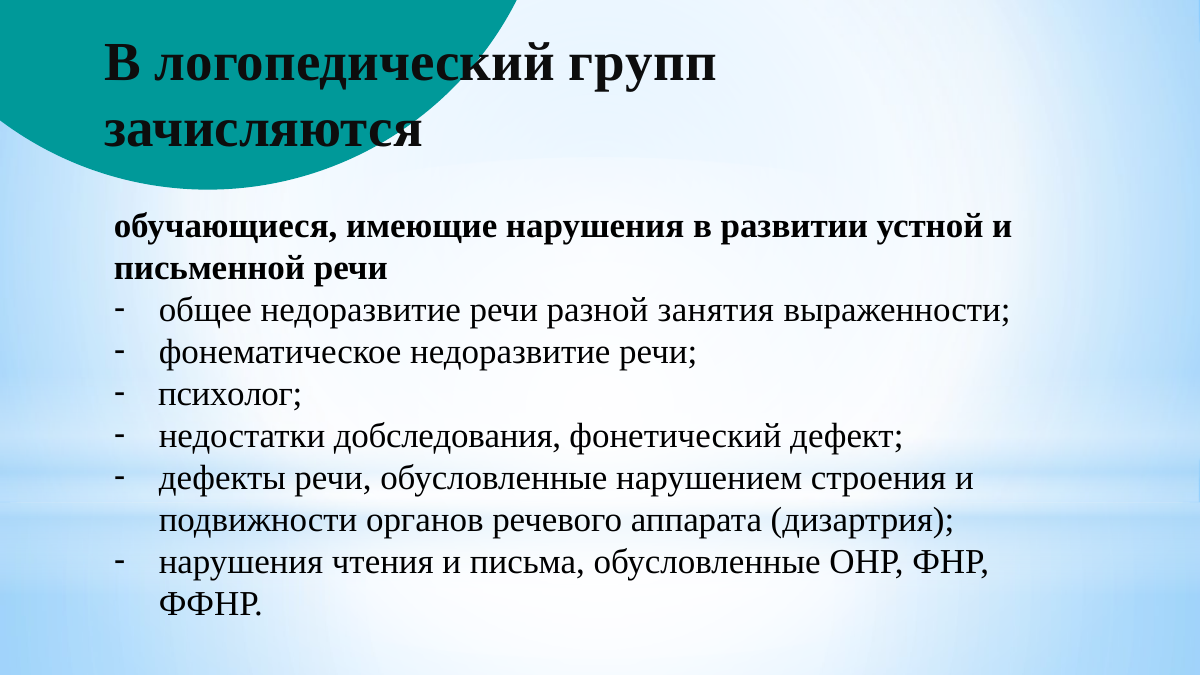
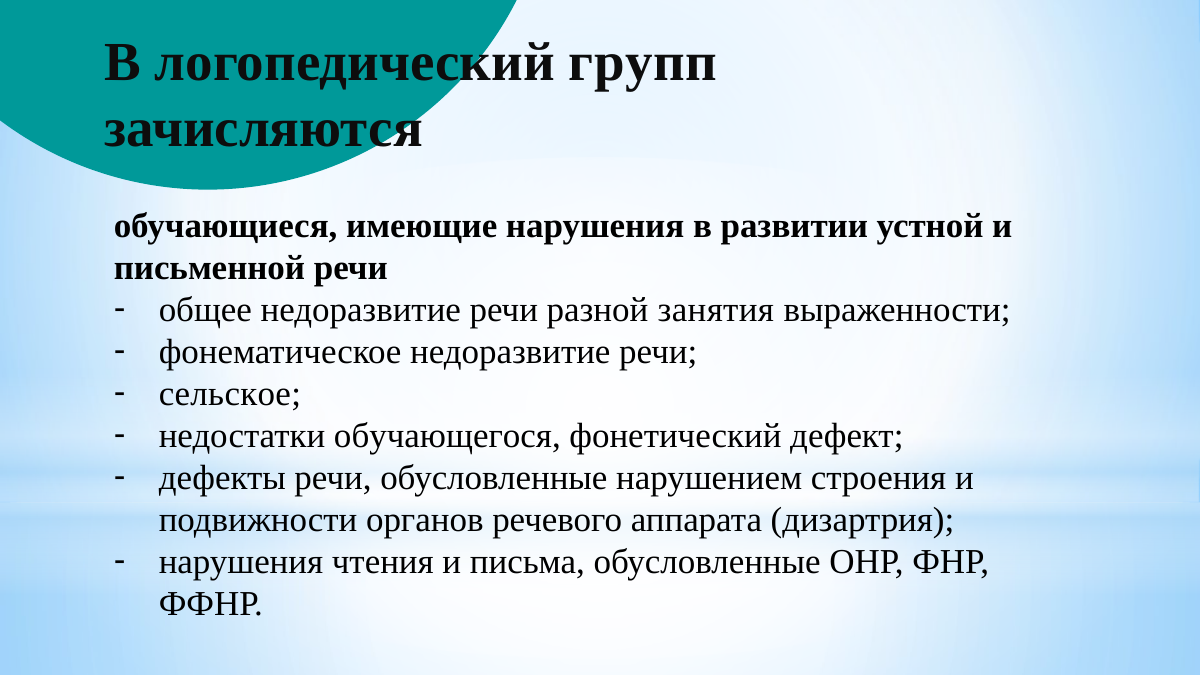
психолог: психолог -> сельское (230, 394)
добследования: добследования -> обучающегося (447, 436)
